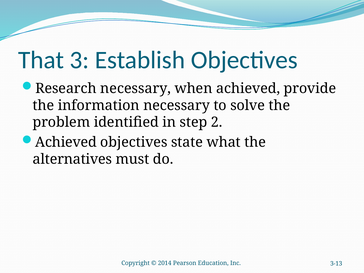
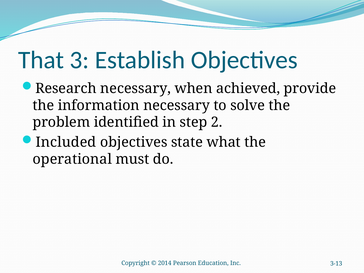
Achieved: Achieved -> Included (66, 142)
alternatives: alternatives -> operational (72, 159)
